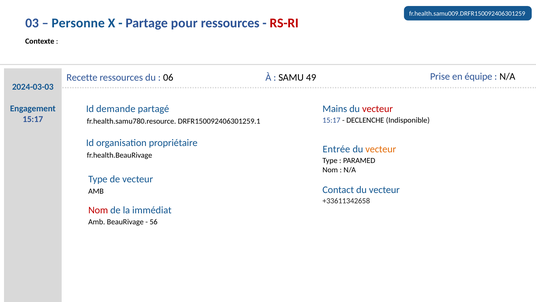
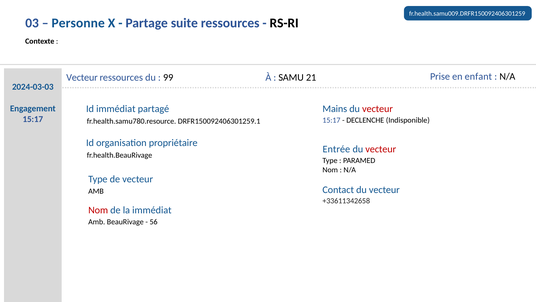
pour: pour -> suite (184, 23)
RS-RI colour: red -> black (284, 23)
Recette: Recette -> Vecteur (82, 77)
06: 06 -> 99 (168, 77)
49: 49 -> 21 (311, 77)
équipe: équipe -> enfant (478, 76)
Id demande: demande -> immédiat (116, 109)
vecteur colour: orange -> red (381, 149)
